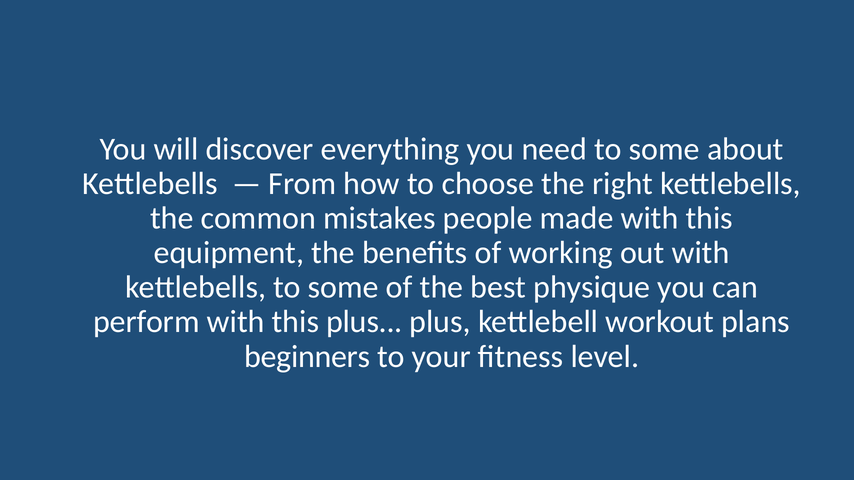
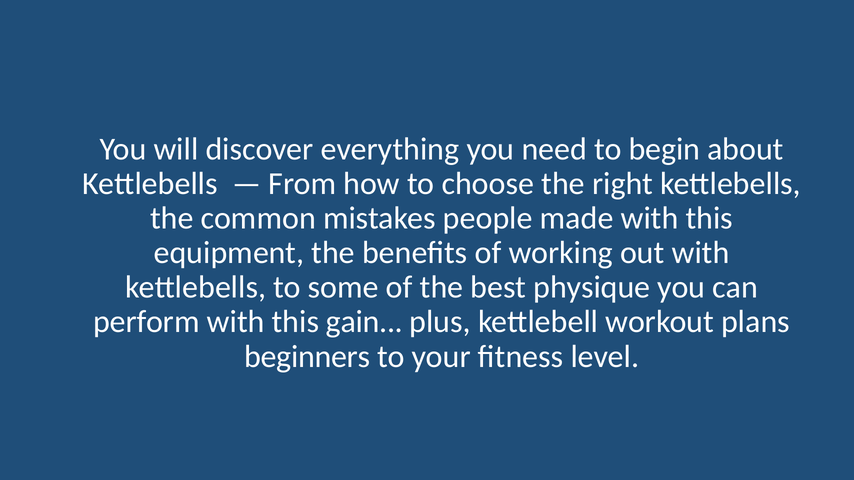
need to some: some -> begin (664, 149)
this plus: plus -> gain (364, 322)
